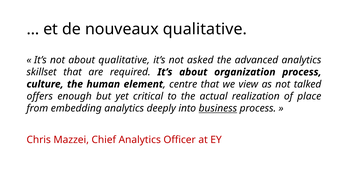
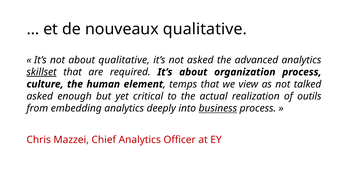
skillset underline: none -> present (42, 72)
centre: centre -> temps (183, 85)
offers: offers -> asked (40, 97)
place: place -> outils (309, 97)
